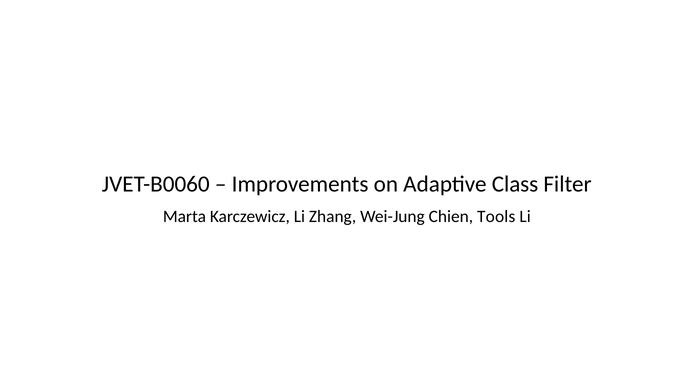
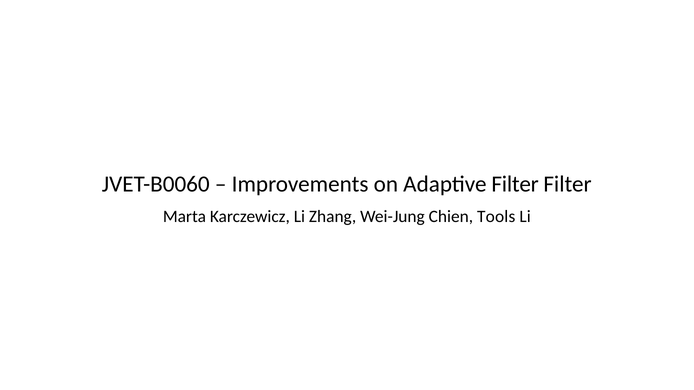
Adaptive Class: Class -> Filter (515, 185)
